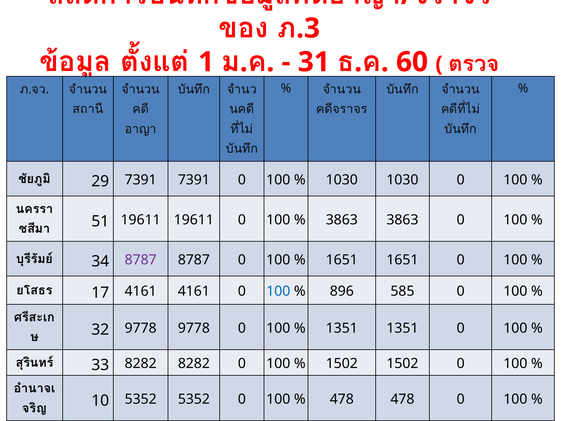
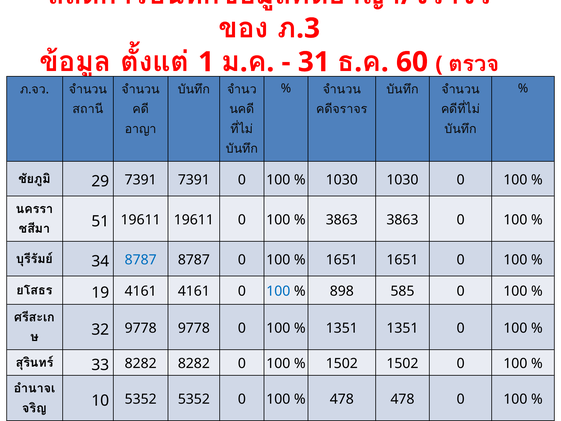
8787 colour: purple -> blue (141, 260)
17: 17 -> 19 (100, 293)
896: 896 -> 898 (342, 291)
